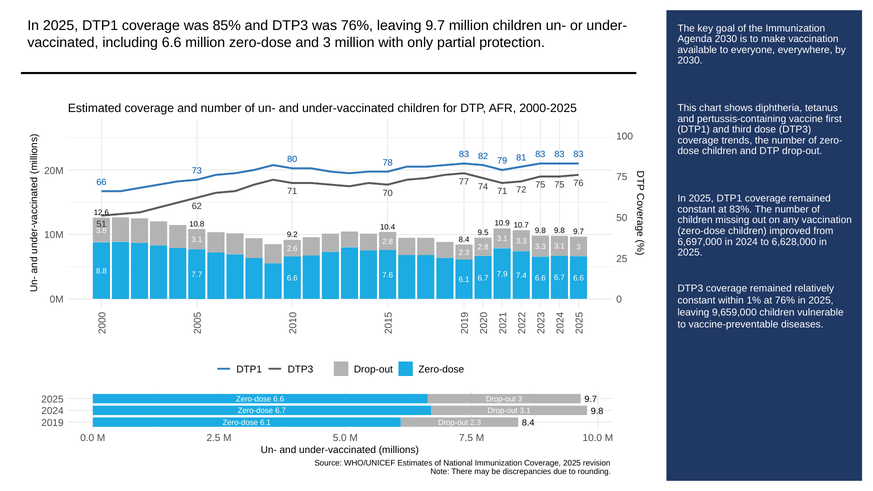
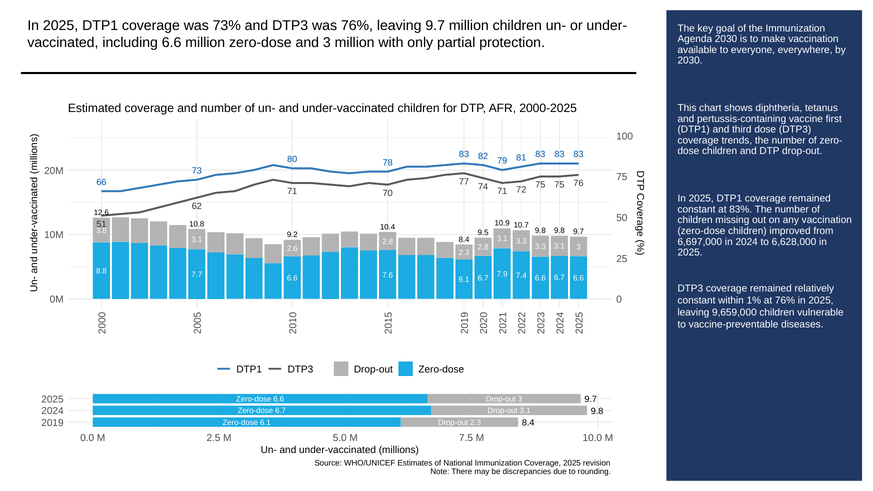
85%: 85% -> 73% (227, 26)
